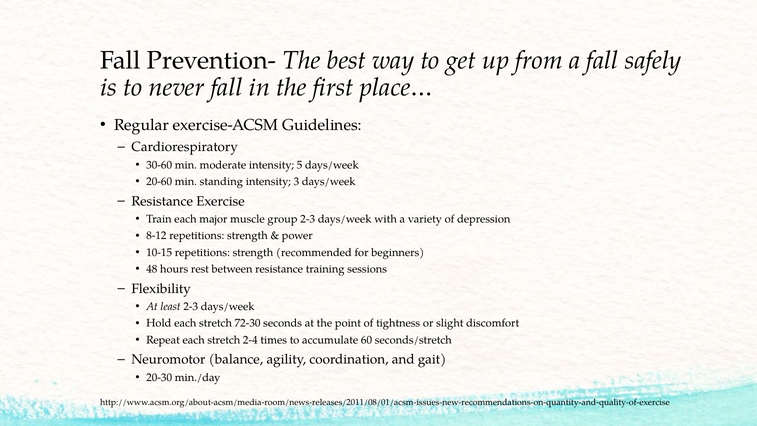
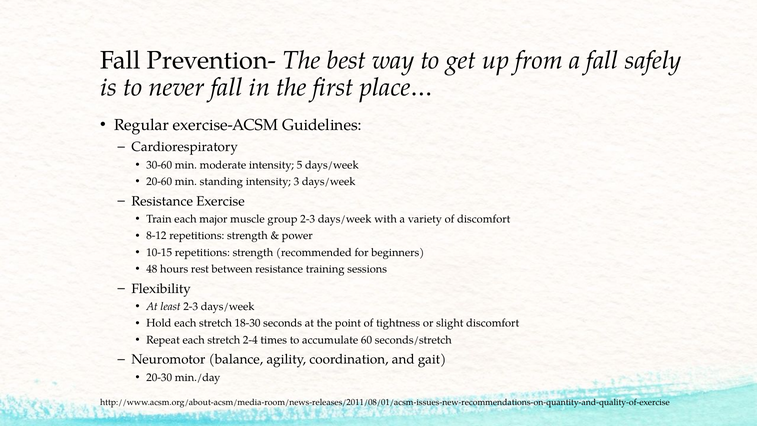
of depression: depression -> discomfort (484, 219)
72-30: 72-30 -> 18-30 (248, 323)
